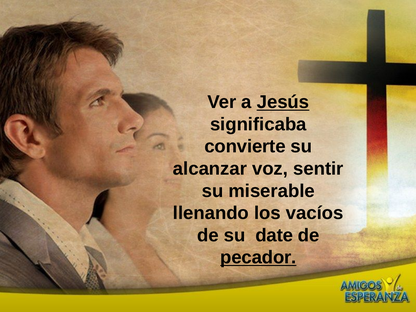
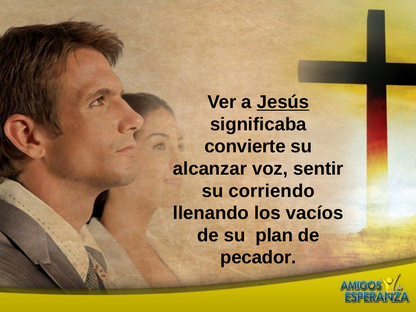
miserable: miserable -> corriendo (272, 191)
date: date -> plan (274, 235)
pecador underline: present -> none (258, 258)
